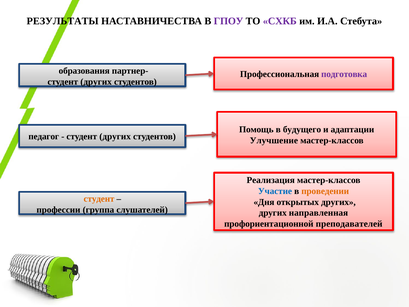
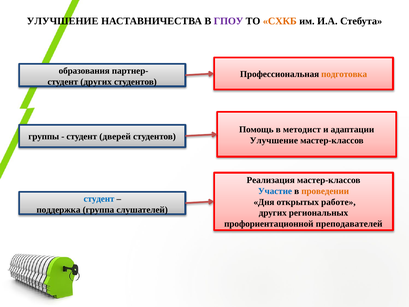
РЕЗУЛЬТАТЫ: РЕЗУЛЬТАТЫ -> УЛУЧШЕНИЕ (63, 21)
СХКБ colour: purple -> orange (280, 21)
подготовка colour: purple -> orange (344, 74)
будущего: будущего -> методист (302, 129)
педагог: педагог -> группы (44, 136)
других: других -> дверей (115, 136)
студент colour: orange -> blue (99, 199)
открытых других: других -> работе (338, 202)
профессии: профессии -> поддержка (59, 210)
направленная: направленная -> региональных (319, 213)
